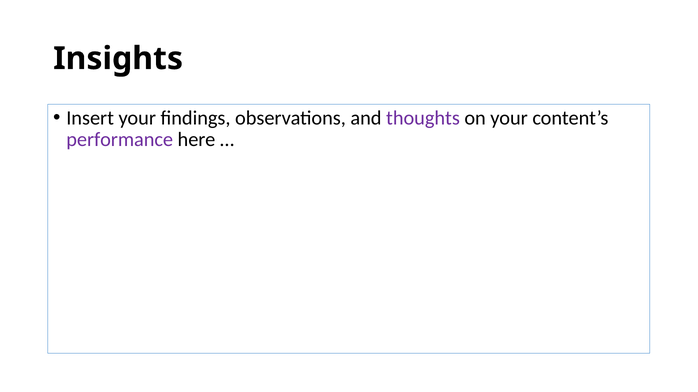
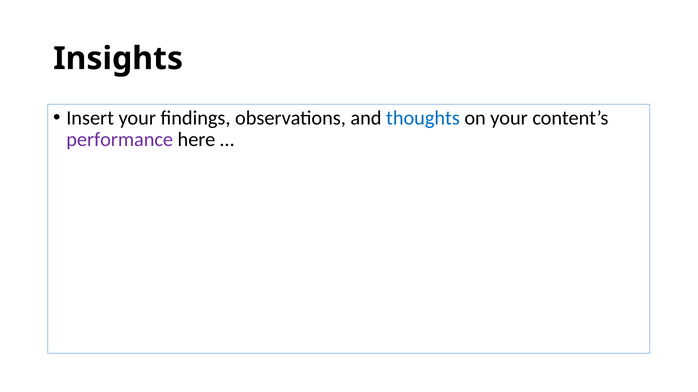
thoughts colour: purple -> blue (423, 118)
